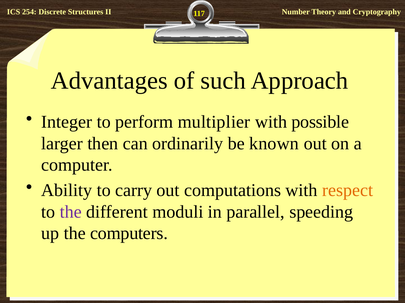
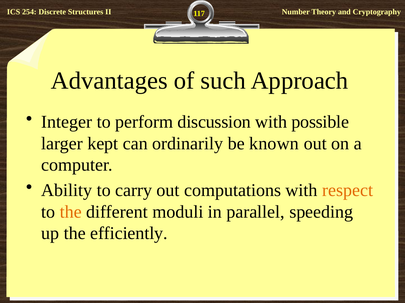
multiplier: multiplier -> discussion (214, 122)
then: then -> kept (103, 144)
the colour: purple -> orange (71, 212)
computers: computers -> efficiently (129, 234)
